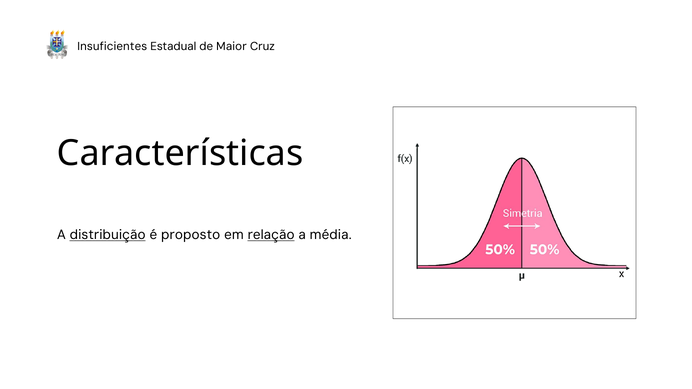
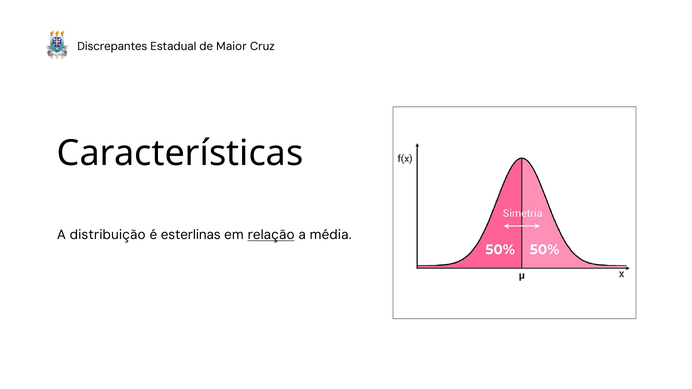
Insuficientes: Insuficientes -> Discrepantes (112, 47)
distribuição underline: present -> none (108, 235)
proposto: proposto -> esterlinas (191, 235)
